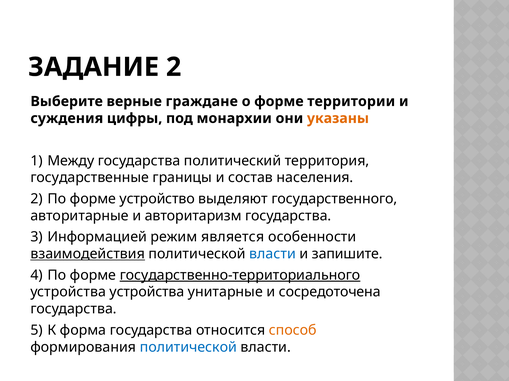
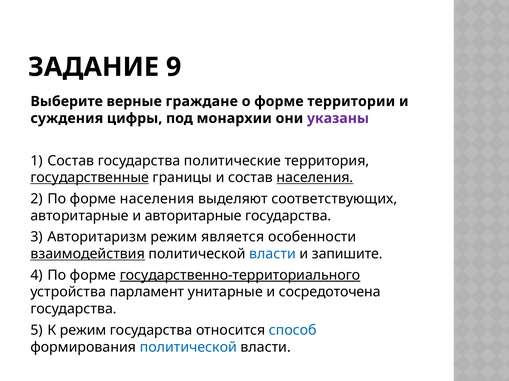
ЗАДАНИЕ 2: 2 -> 9 (174, 67)
указаны colour: orange -> purple (338, 119)
1 Между: Между -> Состав (71, 161)
политический: политический -> политические (233, 161)
государственные underline: none -> present (90, 178)
населения underline: none -> present (315, 178)
форме устройство: устройство -> населения (157, 199)
государственного: государственного -> соответствующих (334, 199)
и авторитаризм: авторитаризм -> авторитарные (193, 216)
Информацией: Информацией -> Авторитаризм (97, 237)
устройства устройства: устройства -> парламент (147, 293)
К форма: форма -> режим (83, 331)
способ colour: orange -> blue (293, 331)
